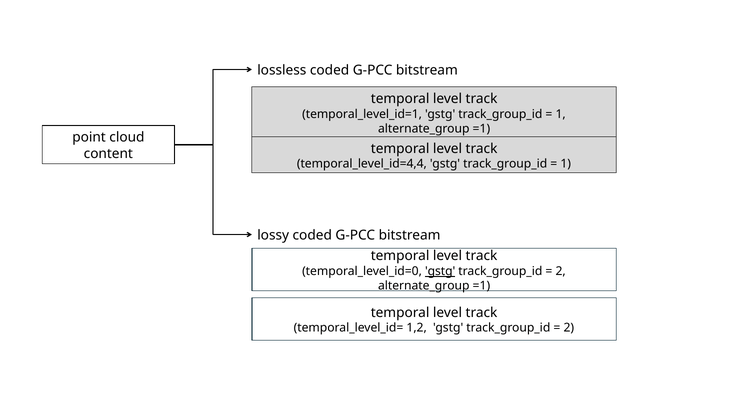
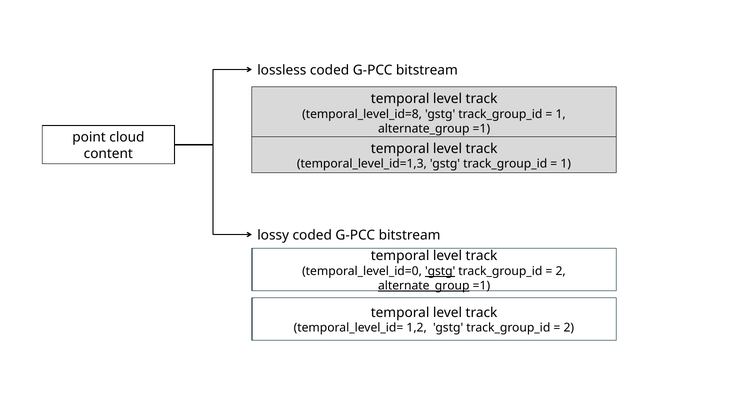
temporal_level_id=1: temporal_level_id=1 -> temporal_level_id=8 (362, 114)
temporal_level_id=4,4: temporal_level_id=4,4 -> temporal_level_id=1,3 (362, 164)
alternate_group underline: none -> present (424, 286)
